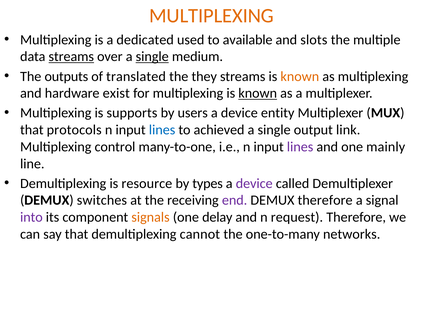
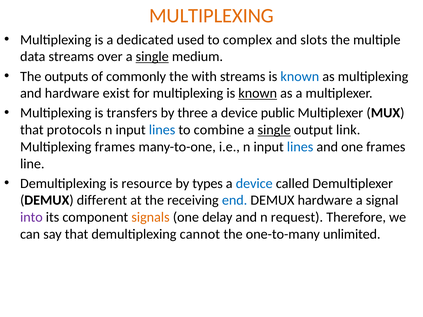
available: available -> complex (247, 40)
streams underline: present -> none (71, 57)
translated: translated -> commonly (136, 76)
they: they -> with (204, 76)
known colour: orange -> blue (300, 76)
supports: supports -> transfers (132, 113)
users: users -> three (193, 113)
entity: entity -> public (278, 113)
achieved: achieved -> combine (219, 130)
single underline: none -> present (274, 130)
Multiplexing control: control -> frames (115, 147)
lines colour: purple -> blue (300, 147)
one mainly: mainly -> frames (386, 147)
device colour: purple -> blue (254, 184)
switches: switches -> different (102, 200)
end colour: purple -> blue (235, 200)
DEMUX therefore: therefore -> hardware (325, 200)
networks: networks -> unlimited (352, 234)
